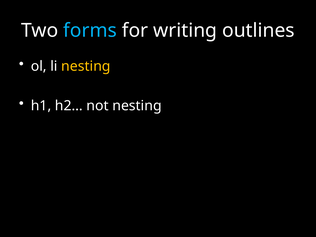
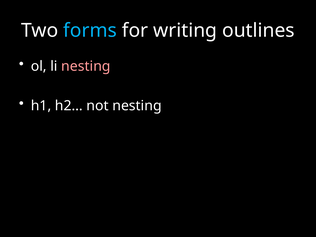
nesting colour: yellow -> pink (86, 66)
